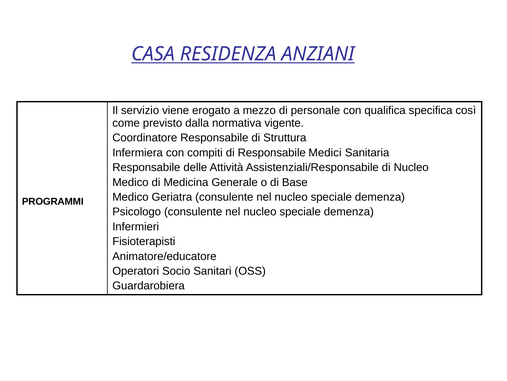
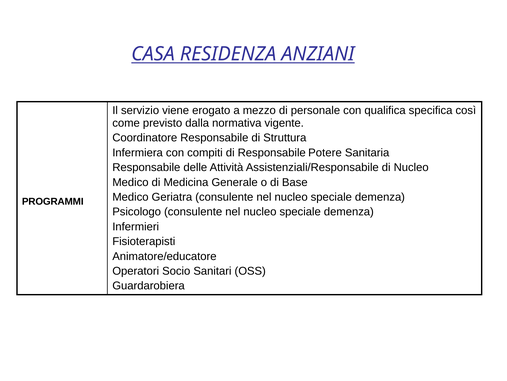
Medici: Medici -> Potere (325, 152)
